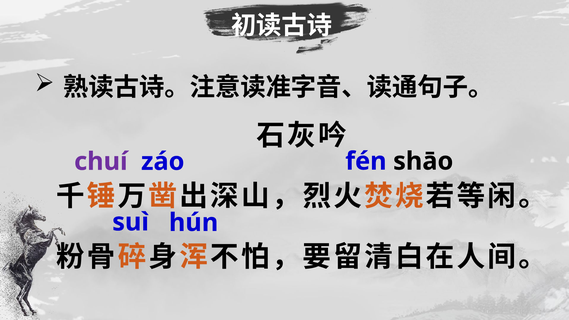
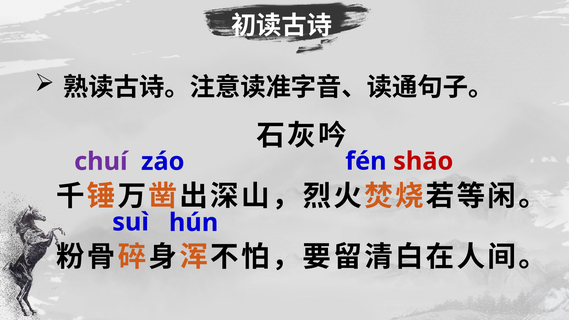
shāo colour: black -> red (423, 161)
